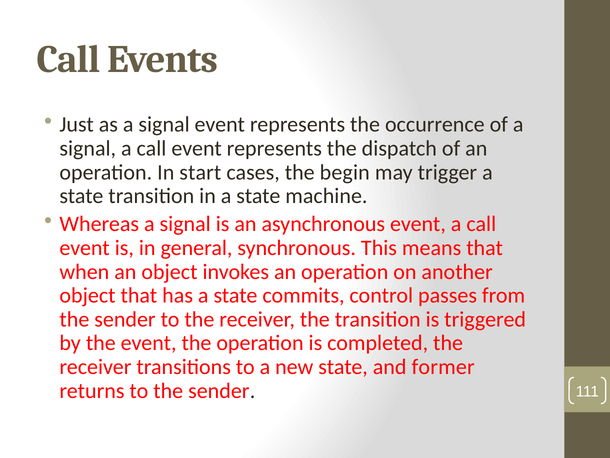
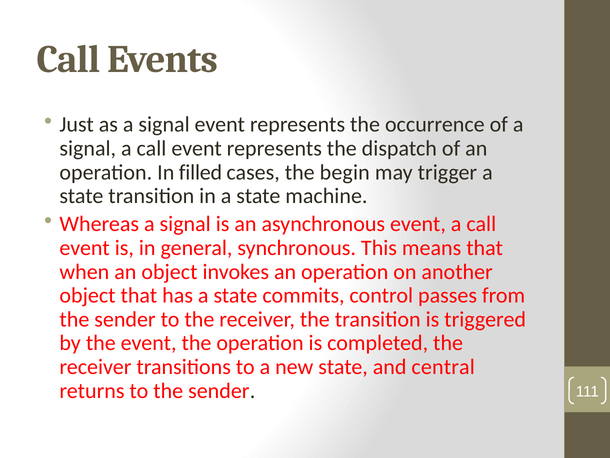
start: start -> filled (200, 172)
former: former -> central (443, 367)
